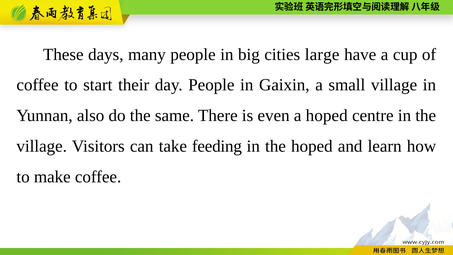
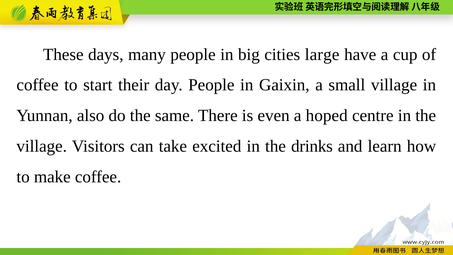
feeding: feeding -> excited (217, 146)
the hoped: hoped -> drinks (312, 146)
